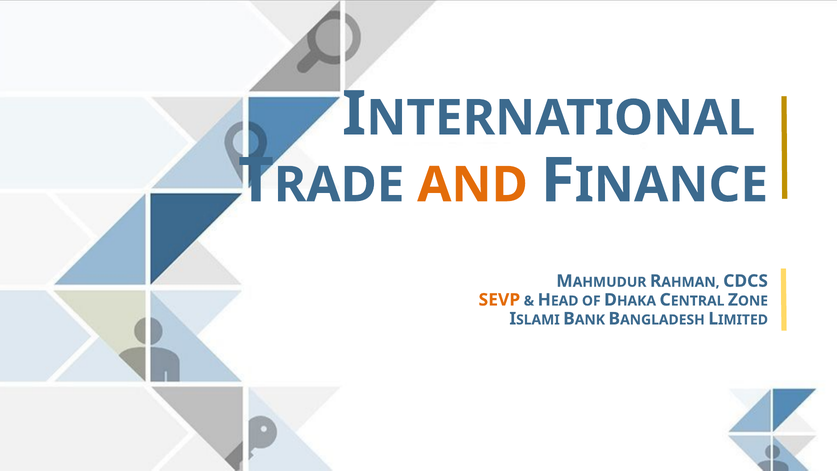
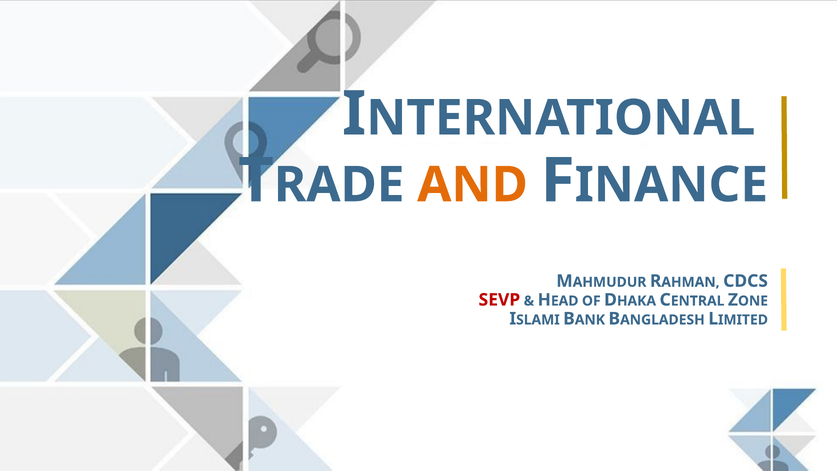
SEVP colour: orange -> red (499, 300)
